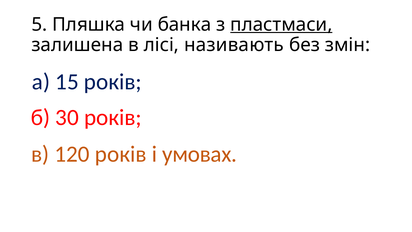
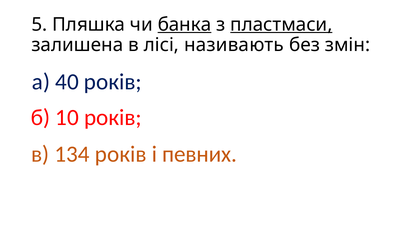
банка underline: none -> present (184, 24)
15: 15 -> 40 (67, 82)
30: 30 -> 10 (67, 117)
120: 120 -> 134 (72, 154)
умовах: умовах -> певних (200, 154)
